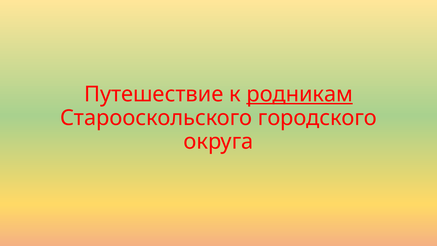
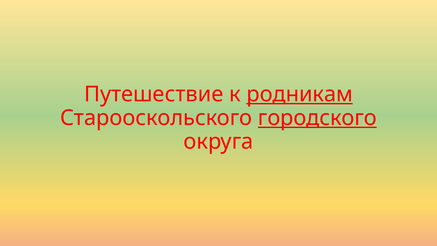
городского underline: none -> present (317, 118)
